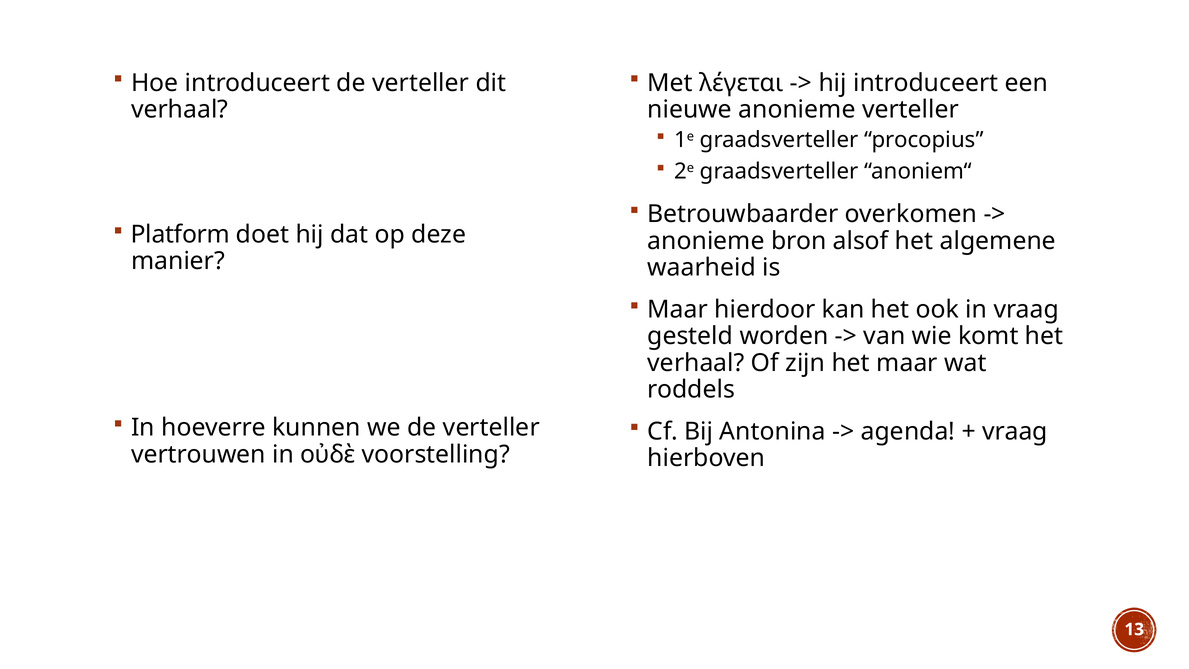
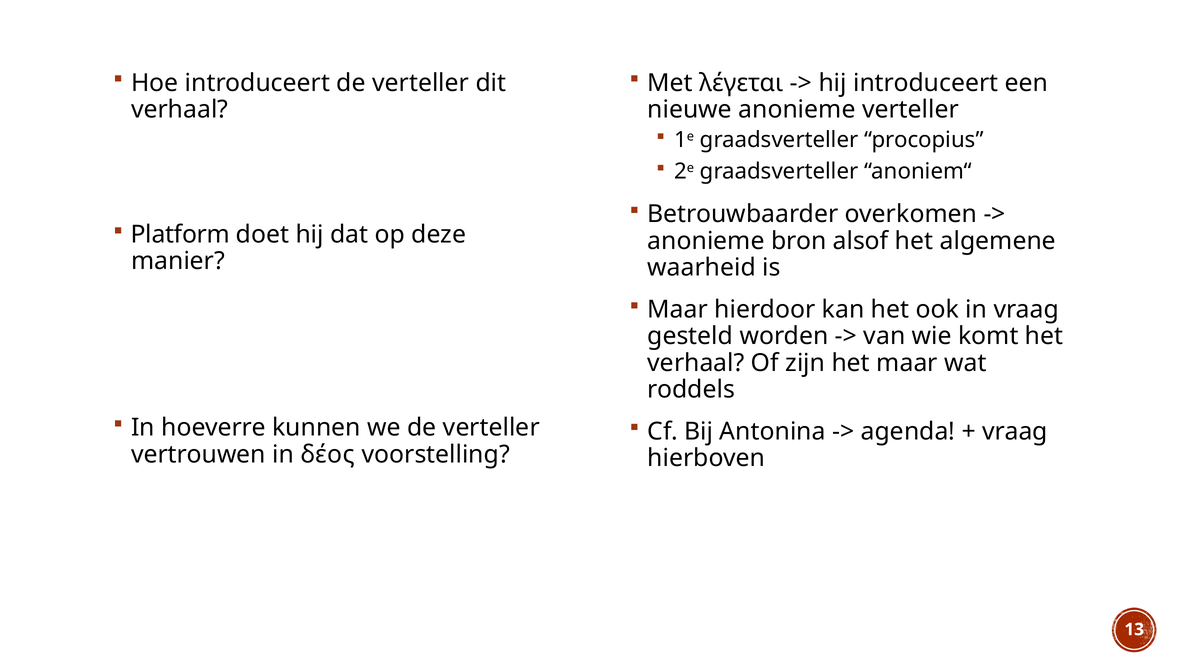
οὐδὲ: οὐδὲ -> δέος (328, 454)
